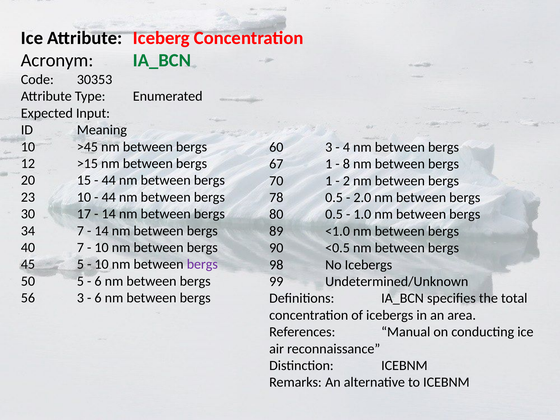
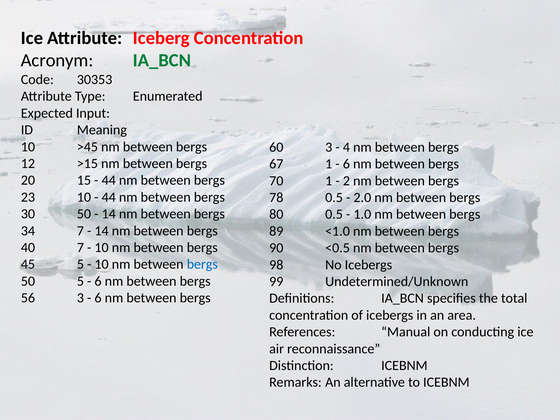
8: 8 -> 6 (346, 164)
30 17: 17 -> 50 (84, 214)
bergs colour: purple -> blue (202, 264)
